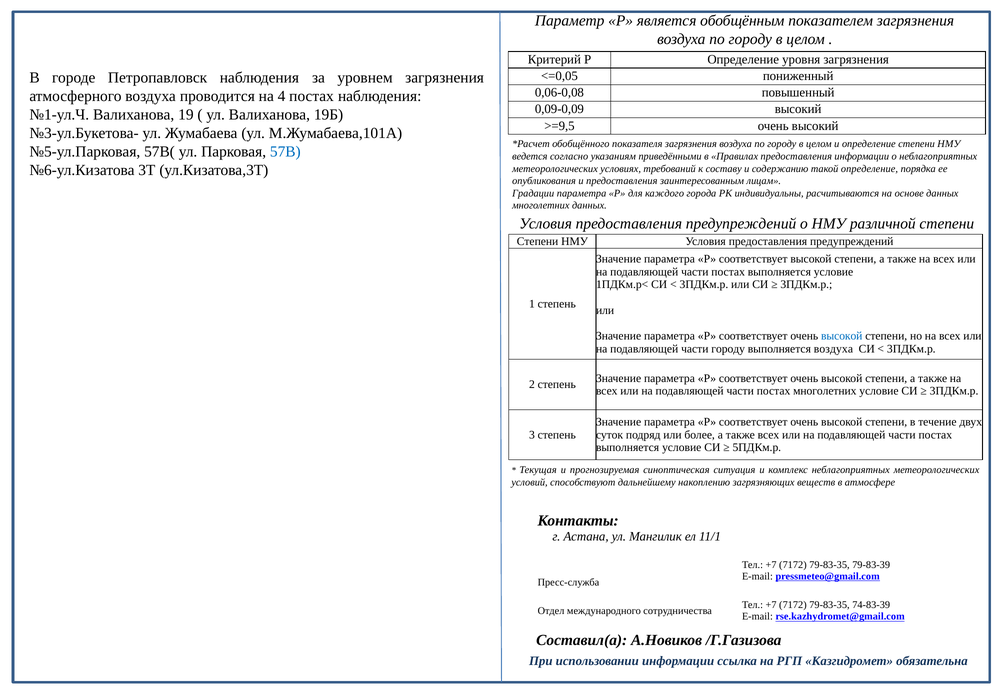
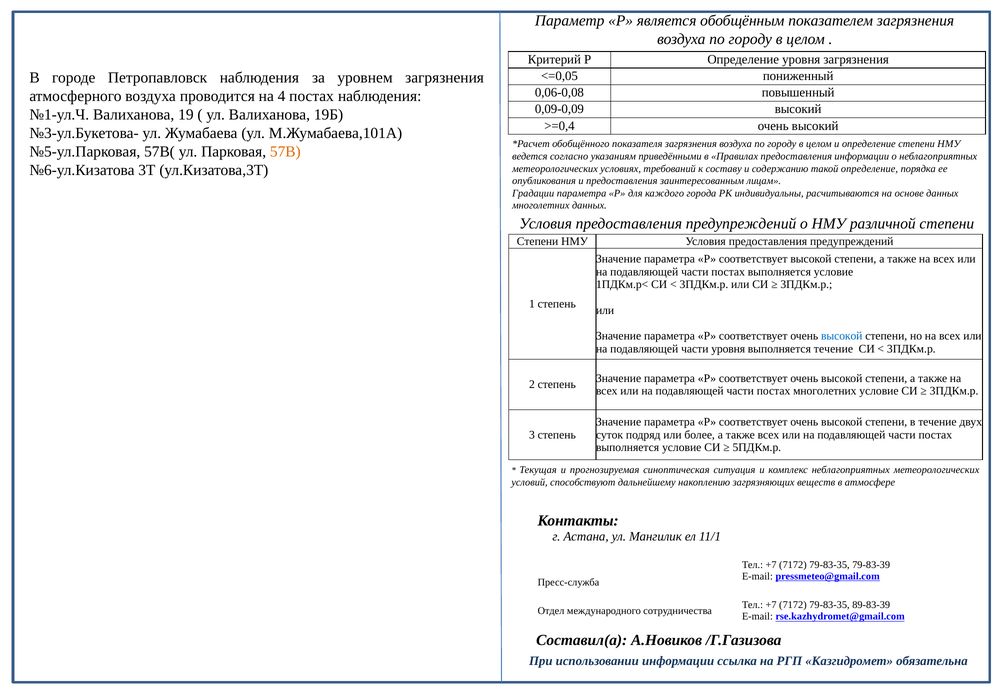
>=9,5: >=9,5 -> >=0,4 (559, 126)
57В colour: blue -> orange (285, 152)
части городу: городу -> уровня (728, 349)
выполняется воздуха: воздуха -> течение (833, 349)
74-83-39: 74-83-39 -> 89-83-39 (871, 605)
